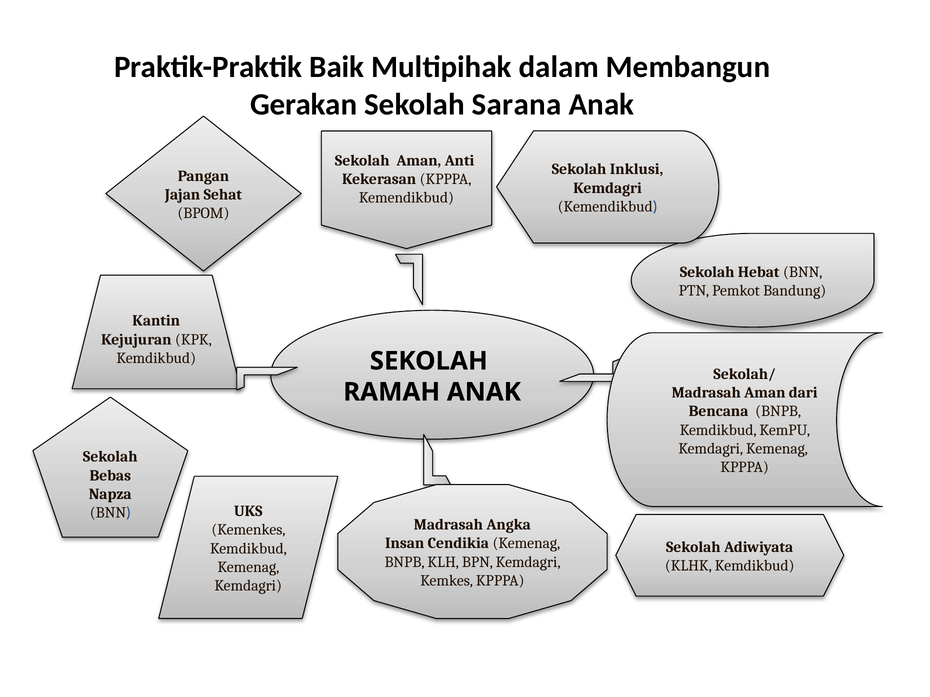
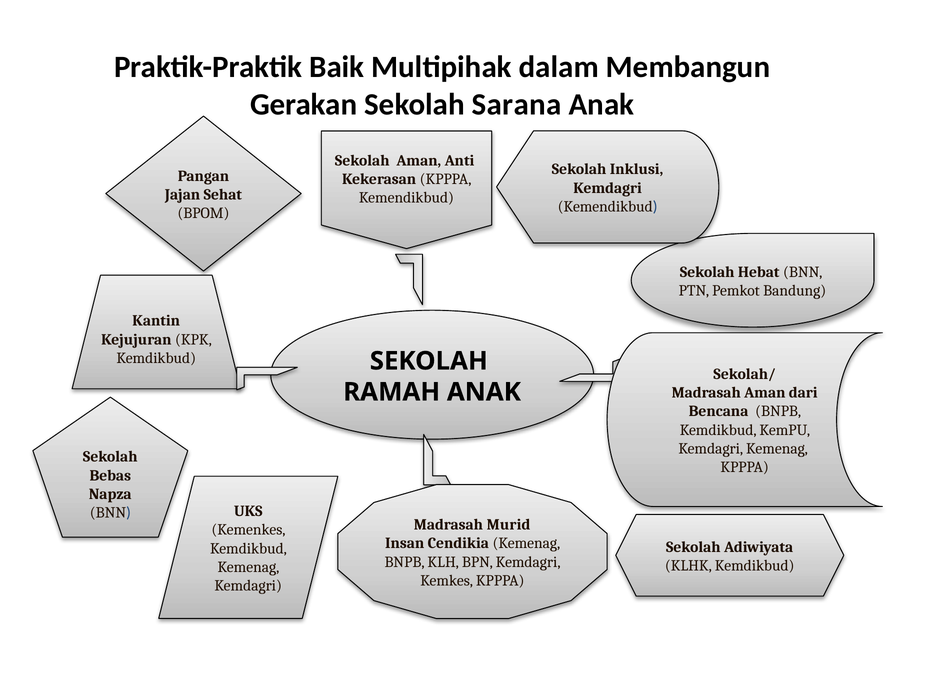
Angka: Angka -> Murid (509, 525)
